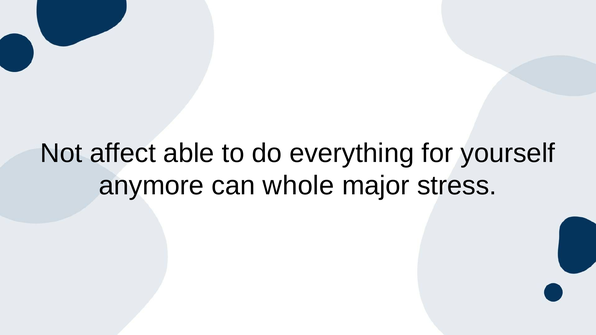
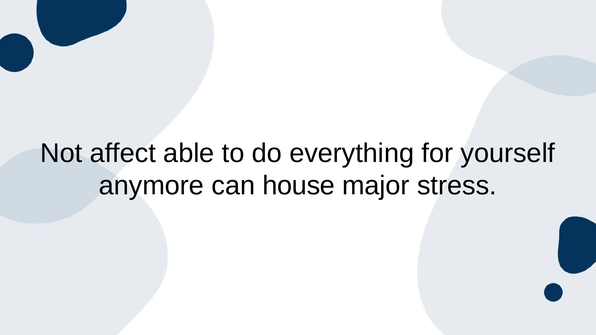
whole: whole -> house (299, 186)
